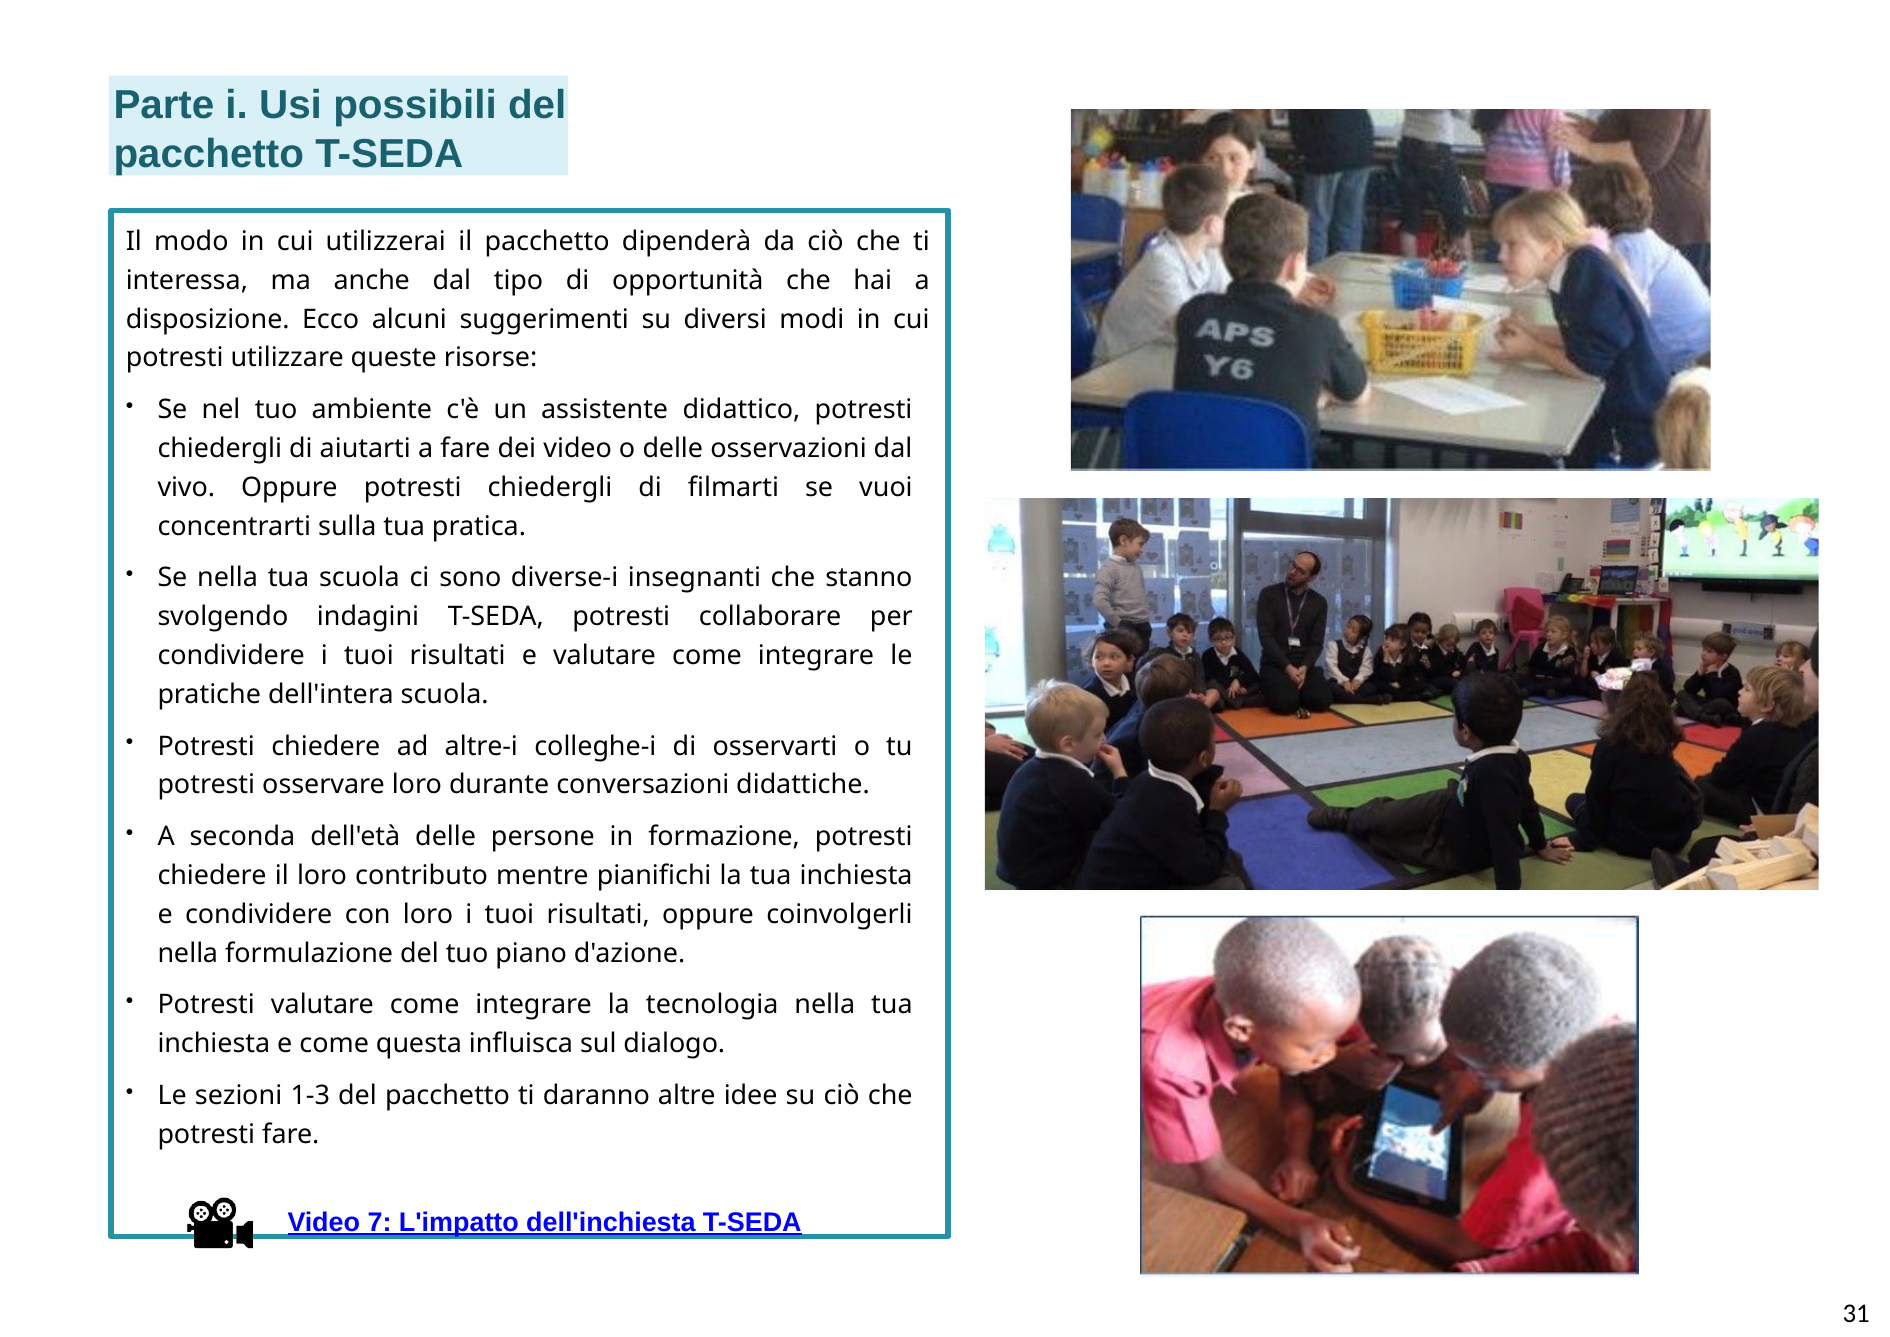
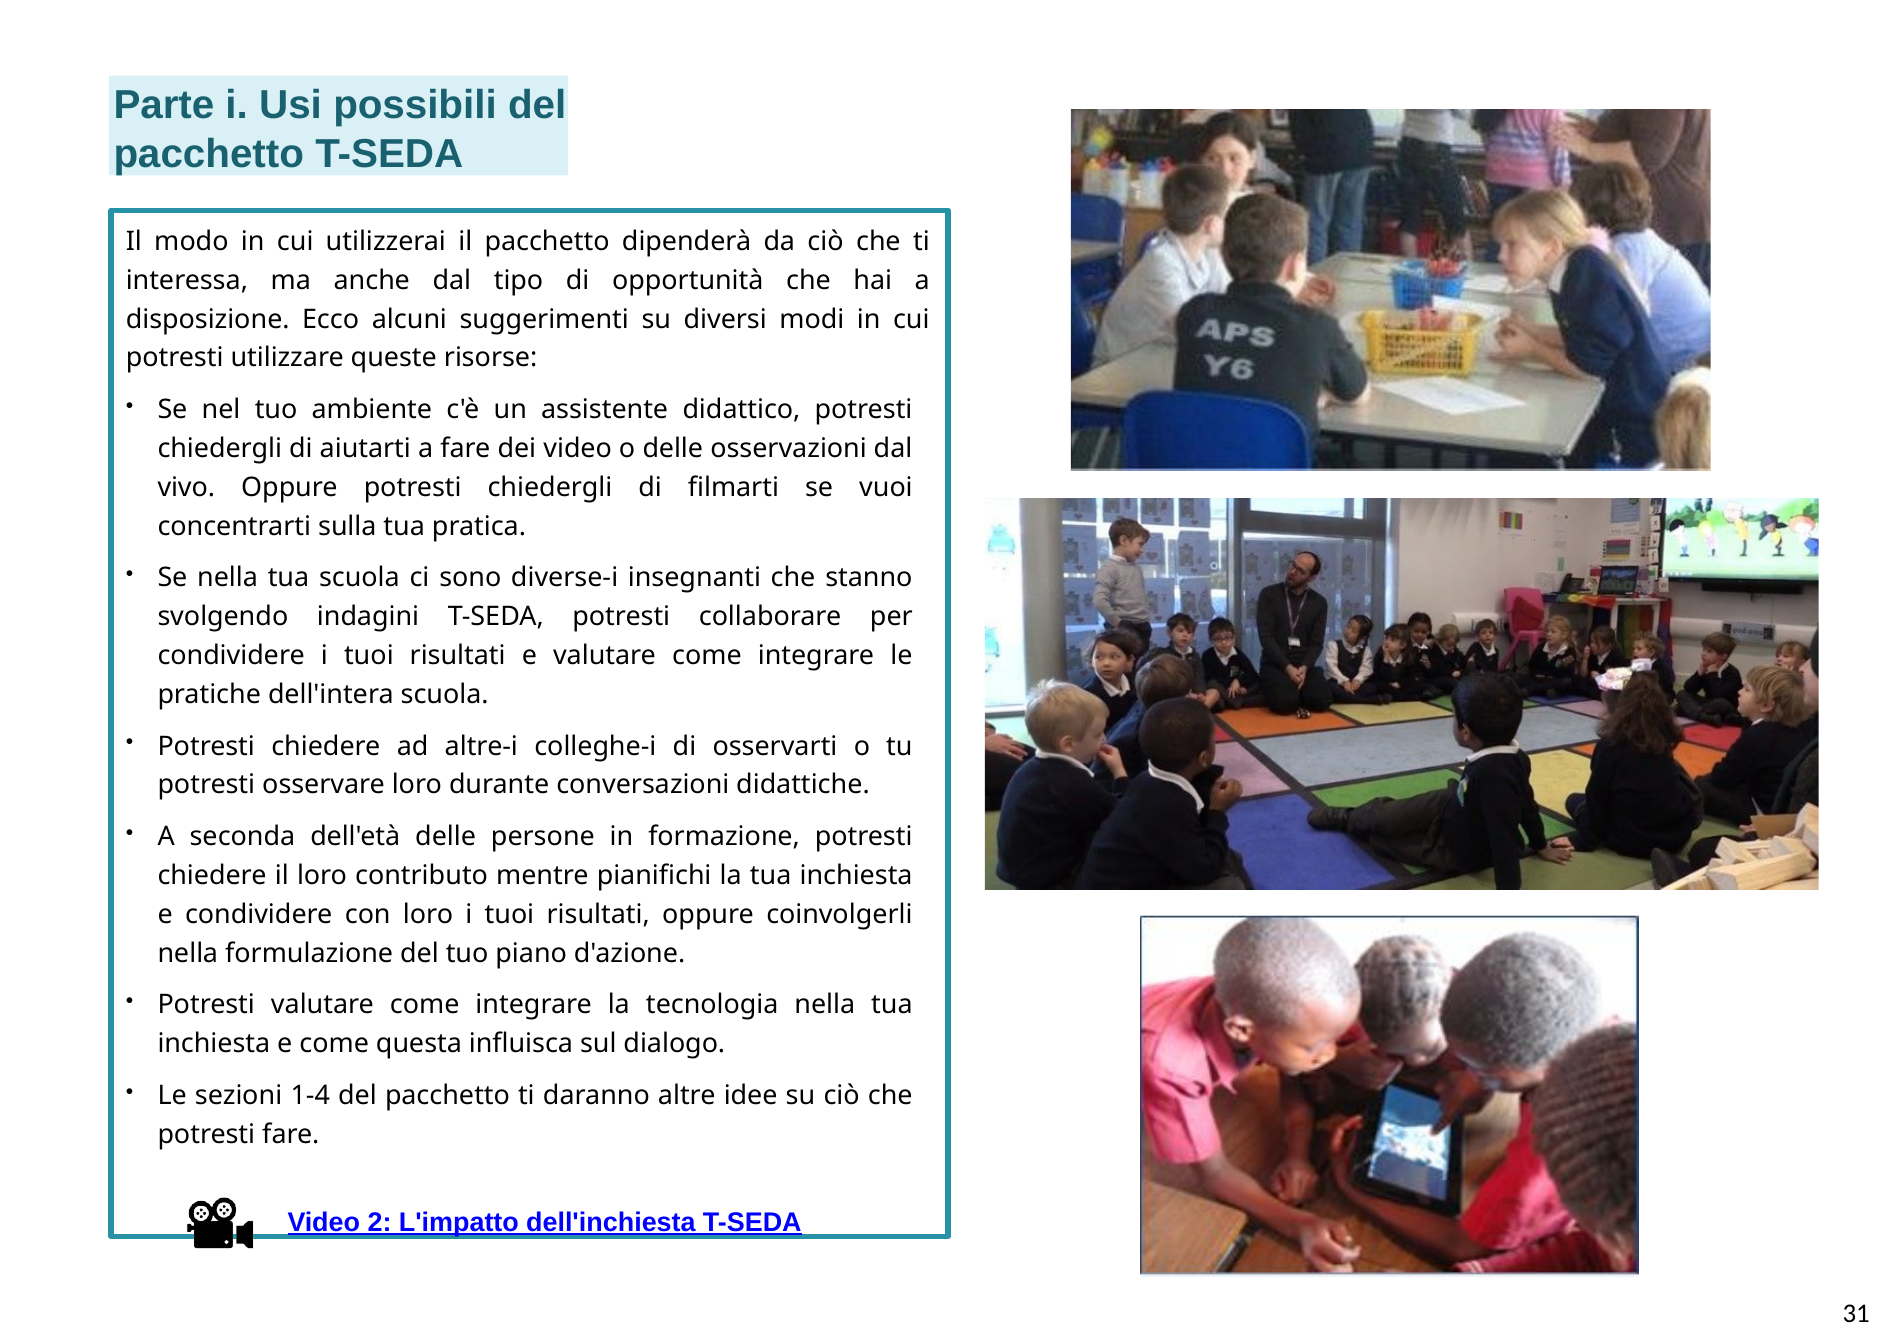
1-3: 1-3 -> 1-4 (310, 1095)
7: 7 -> 2 (380, 1222)
